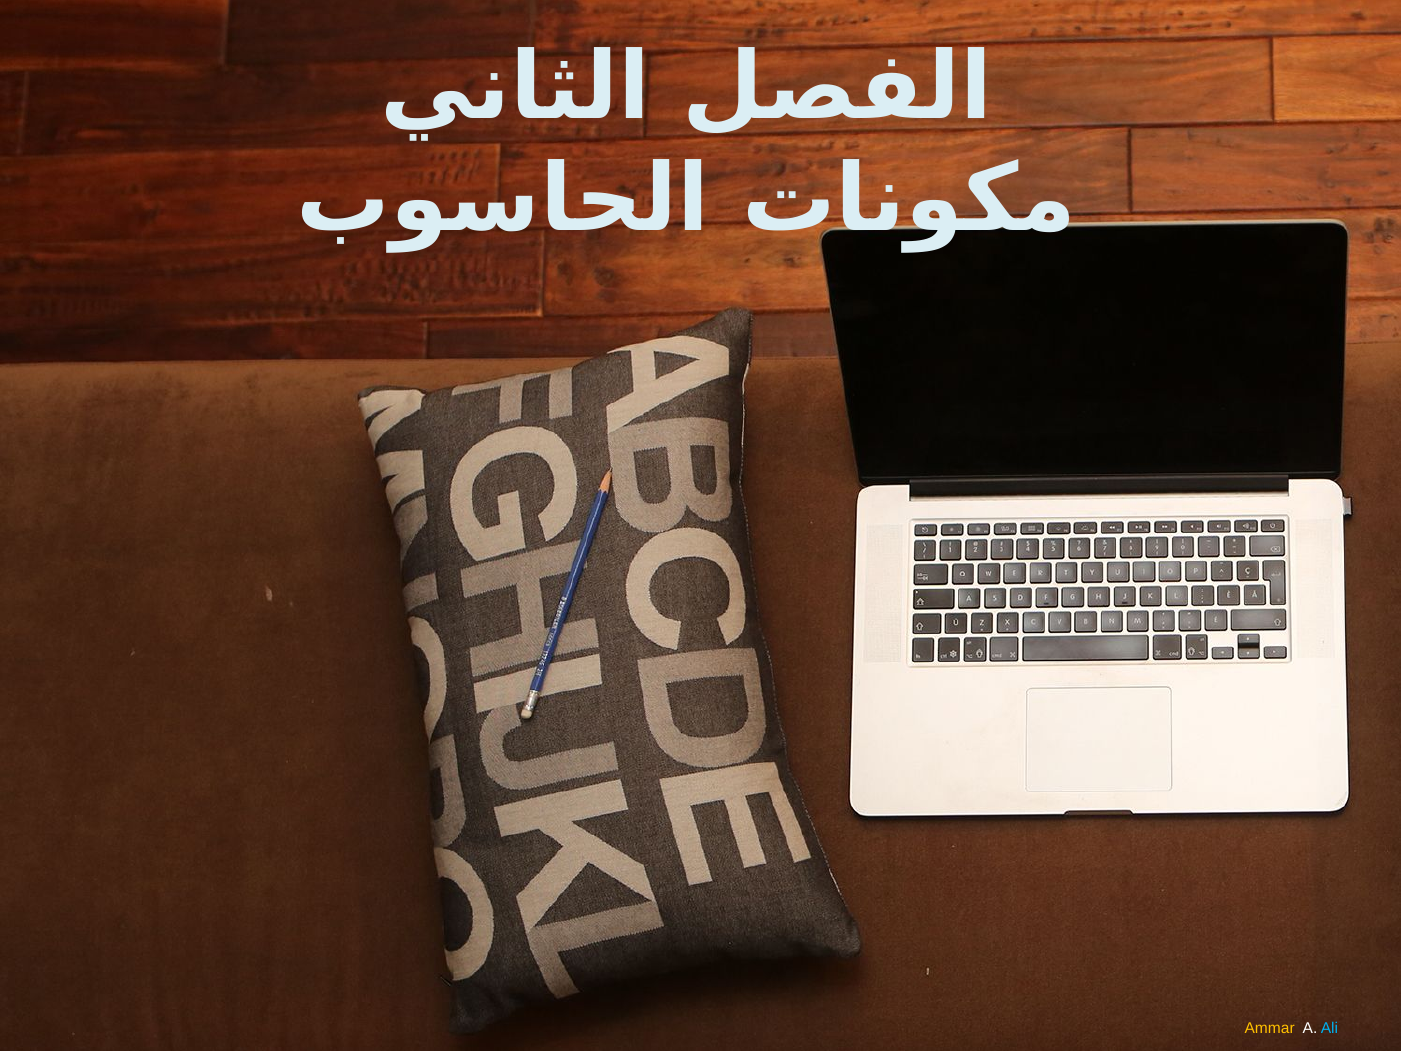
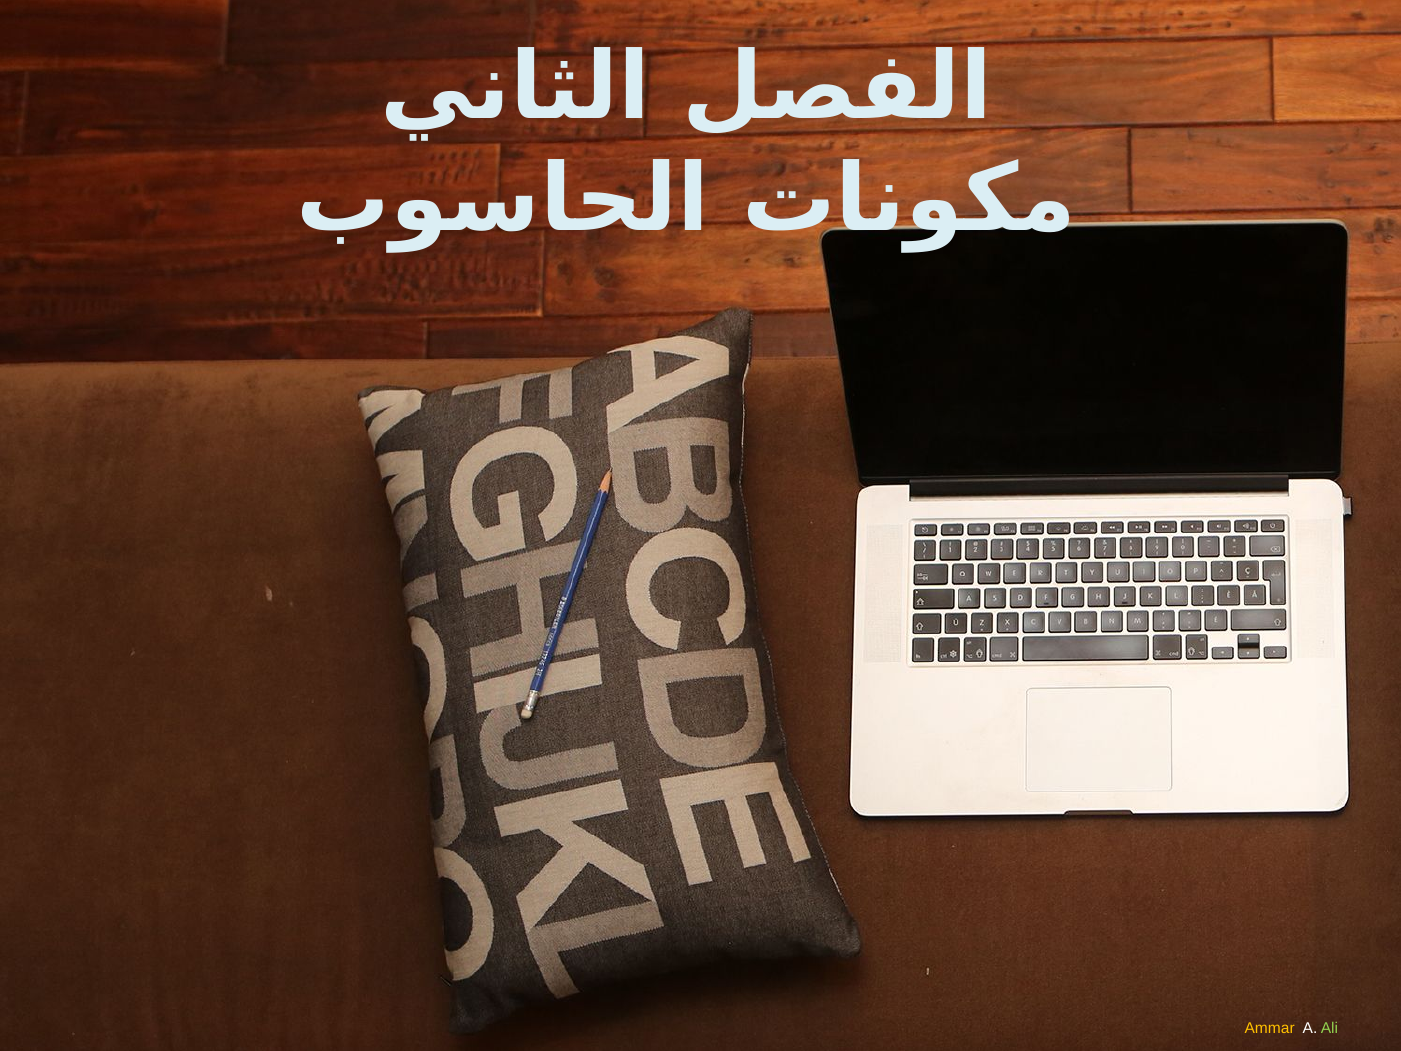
Ali colour: light blue -> light green (1329, 1028)
